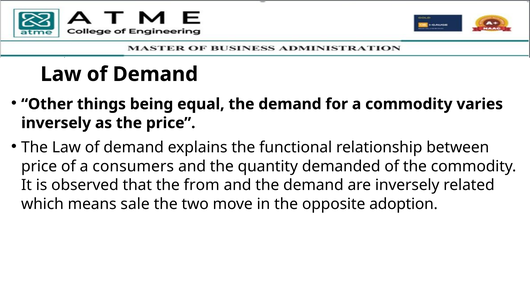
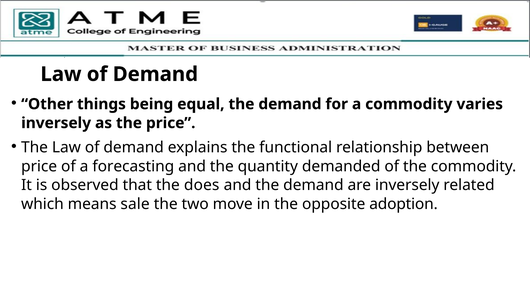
consumers: consumers -> forecasting (133, 166)
from: from -> does (202, 185)
